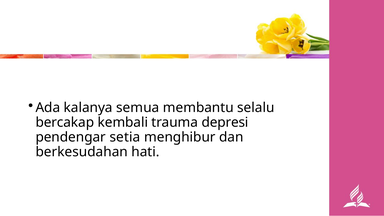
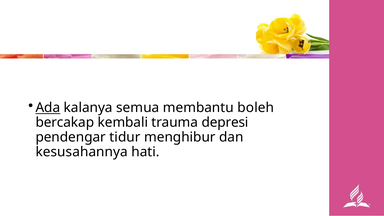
Ada underline: none -> present (48, 108)
selalu: selalu -> boleh (256, 108)
setia: setia -> tidur (125, 137)
berkesudahan: berkesudahan -> kesusahannya (82, 152)
